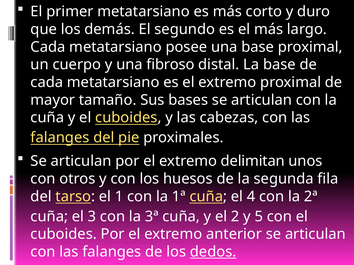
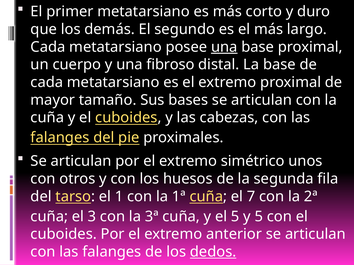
una underline: none -> present (224, 47)
delimitan: delimitan -> simétrico (253, 161)
4: 4 -> 7 (251, 197)
el 2: 2 -> 5 (235, 217)
